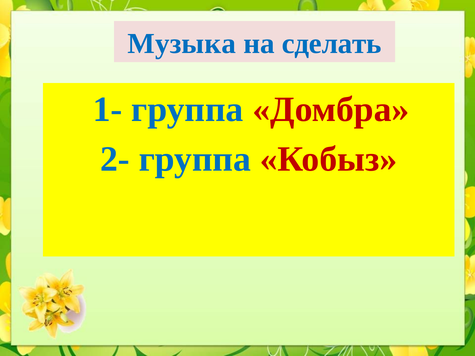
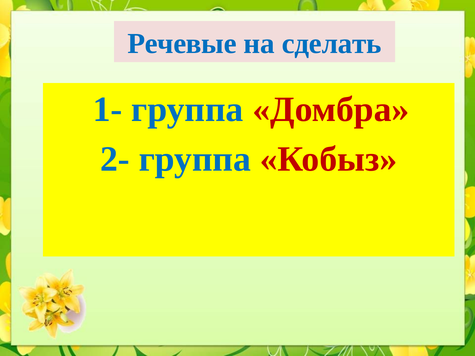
Музыка: Музыка -> Речевые (182, 44)
